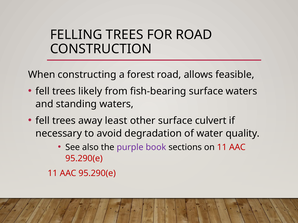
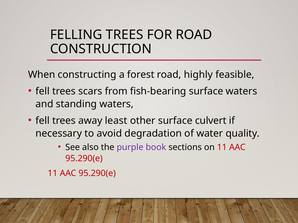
allows: allows -> highly (198, 75)
likely: likely -> scars (90, 91)
